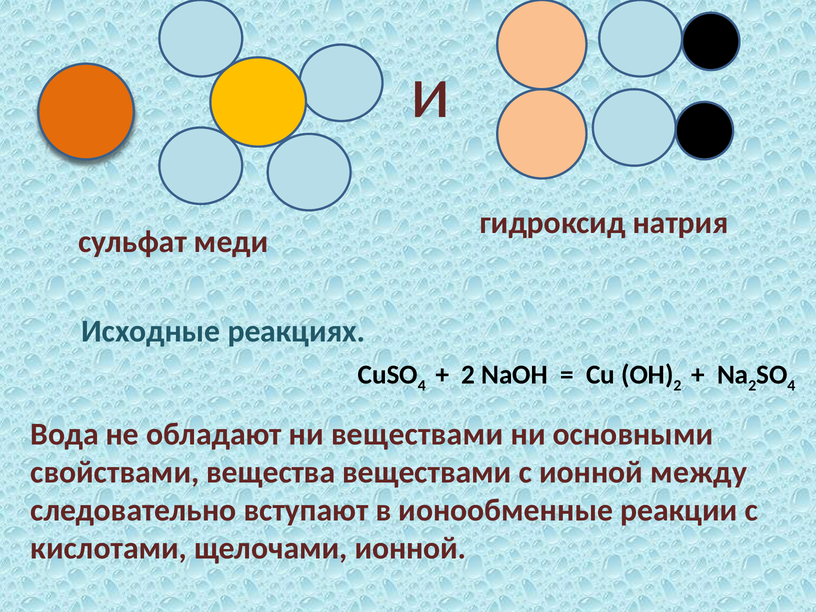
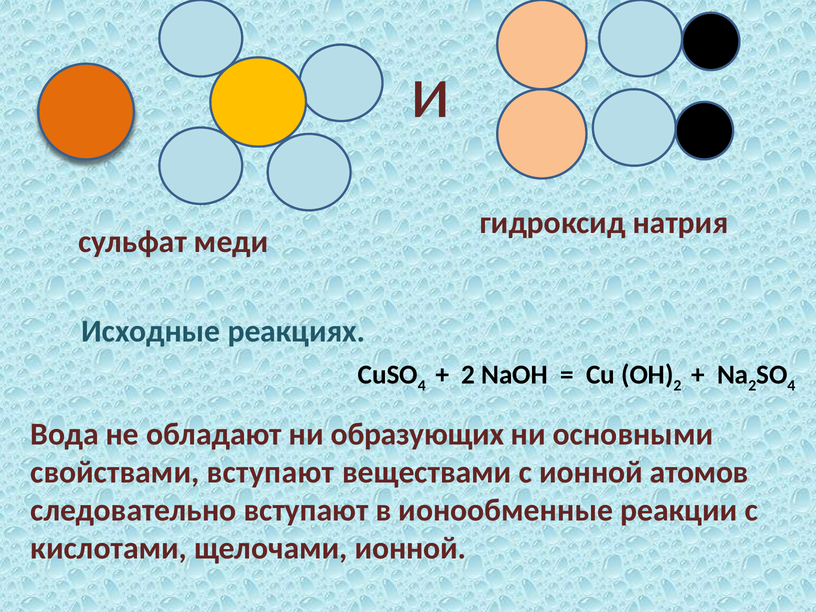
ни веществами: веществами -> образующих (418, 434)
свойствами вещества: вещества -> вступают (271, 472)
между: между -> атомов (699, 472)
